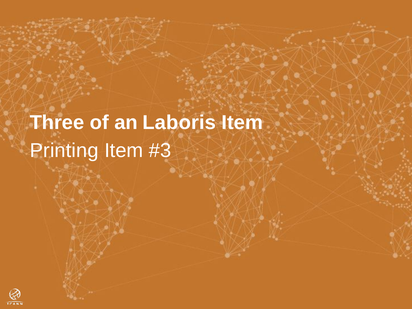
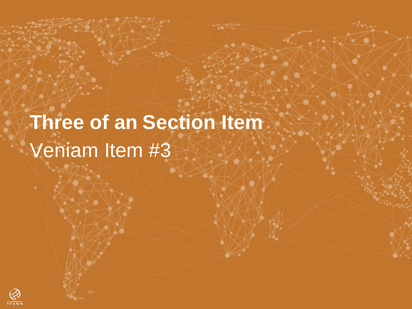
Laboris: Laboris -> Section (179, 123)
Printing: Printing -> Veniam (64, 151)
